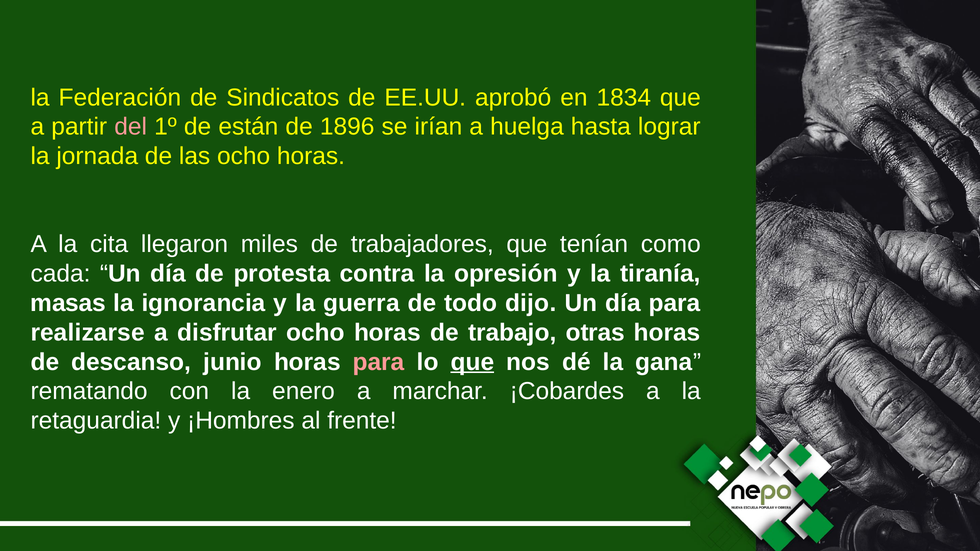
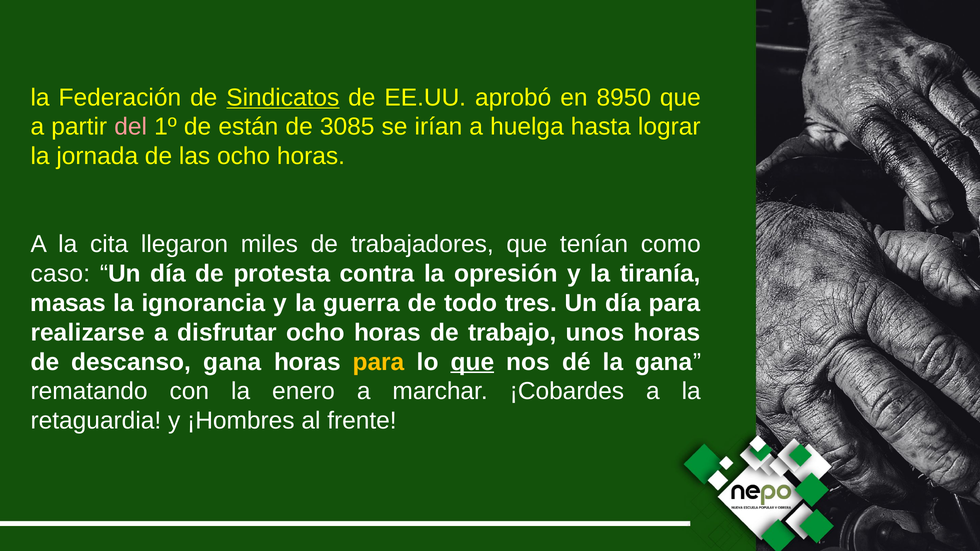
Sindicatos underline: none -> present (283, 98)
1834: 1834 -> 8950 (624, 98)
1896: 1896 -> 3085 (347, 127)
cada: cada -> caso (60, 274)
dijo: dijo -> tres (531, 303)
otras: otras -> unos (595, 333)
descanso junio: junio -> gana (232, 362)
para colour: pink -> yellow (379, 362)
